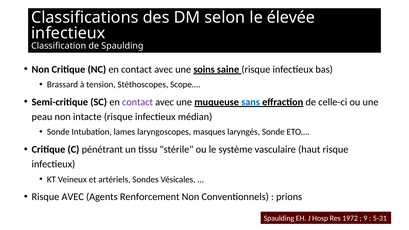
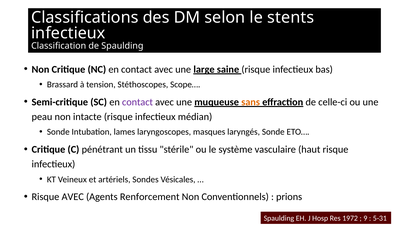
élevée: élevée -> stents (291, 18)
soins: soins -> large (204, 69)
sans colour: blue -> orange (251, 102)
